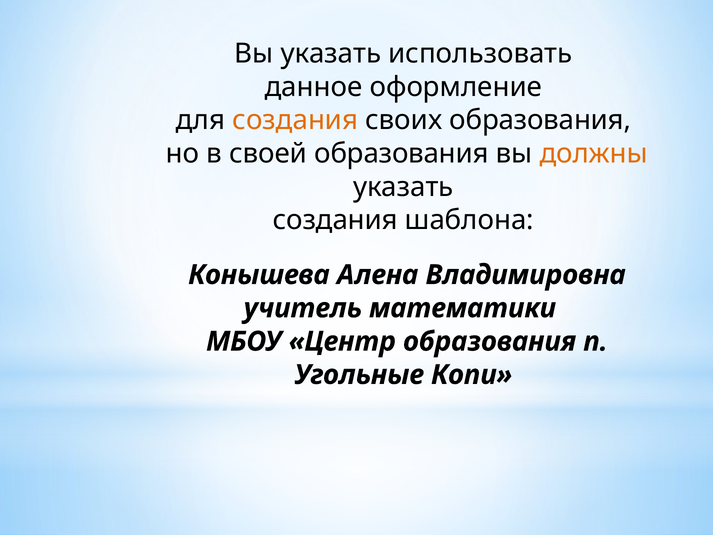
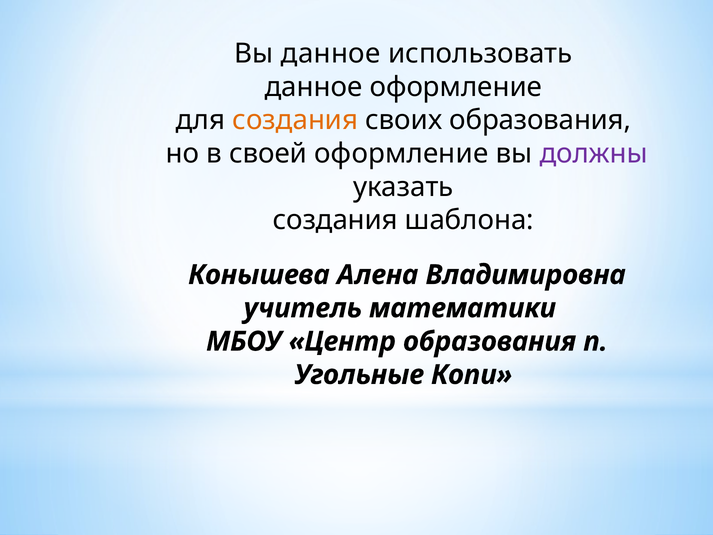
Вы указать: указать -> данное (331, 54)
своей образования: образования -> оформление (401, 153)
должны colour: orange -> purple (594, 153)
